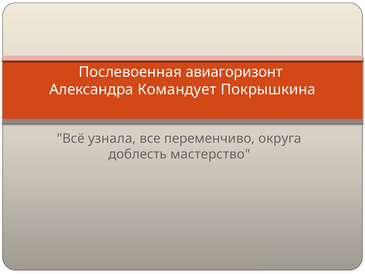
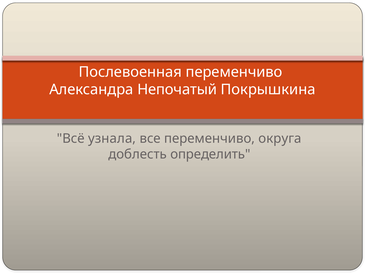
Послевоенная авиагоризонт: авиагоризонт -> переменчиво (234, 72)
Командует: Командует -> Непочатый (177, 90)
мастерство: мастерство -> определить (210, 154)
